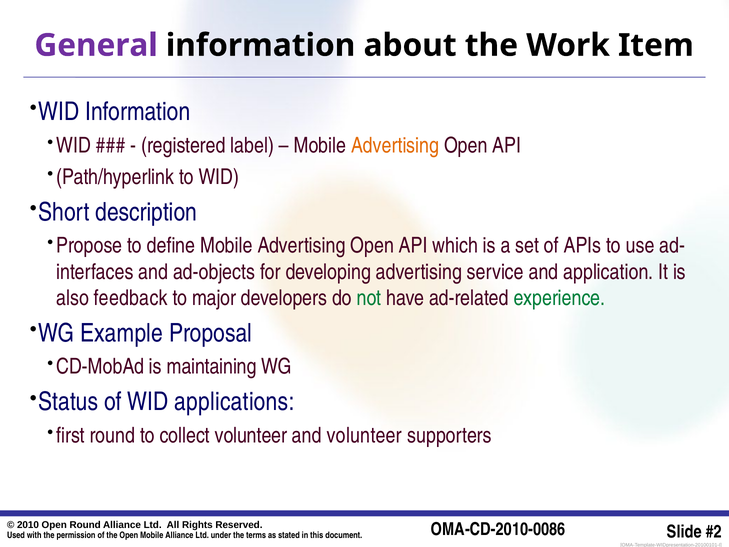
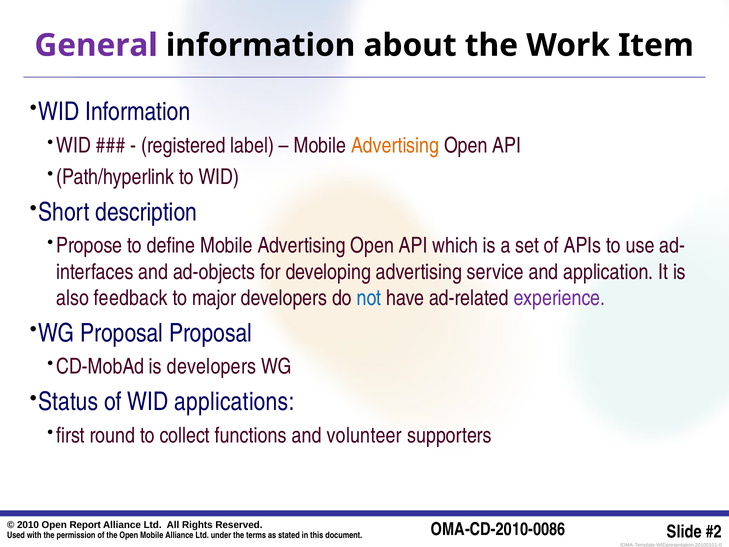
not colour: green -> blue (369, 298)
experience colour: green -> purple (559, 298)
WG Example: Example -> Proposal (122, 333)
is maintaining: maintaining -> developers (212, 367)
collect volunteer: volunteer -> functions (251, 435)
Open Round: Round -> Report (85, 525)
